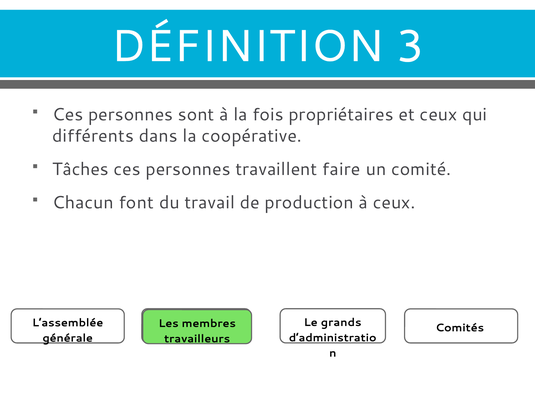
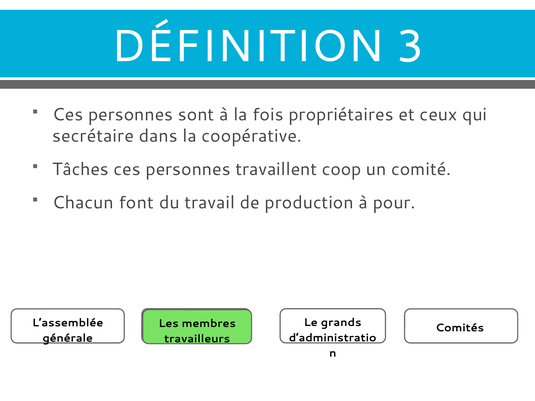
différents: différents -> secrétaire (93, 136)
faire: faire -> coop (342, 169)
à ceux: ceux -> pour (394, 203)
